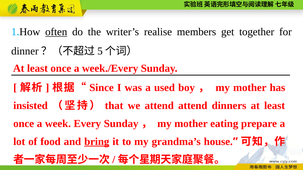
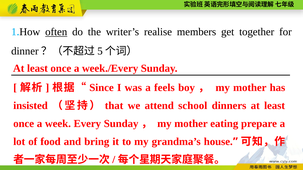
used: used -> feels (164, 88)
attend attend: attend -> school (193, 106)
bring underline: present -> none (97, 142)
